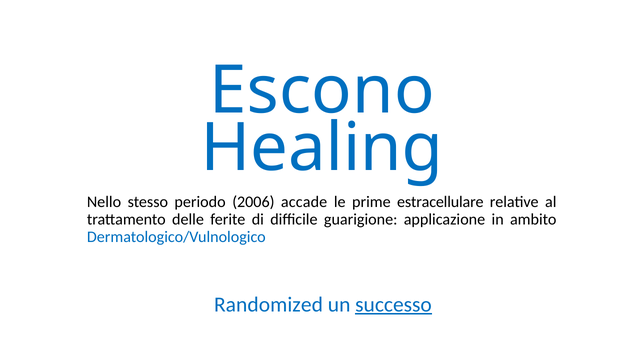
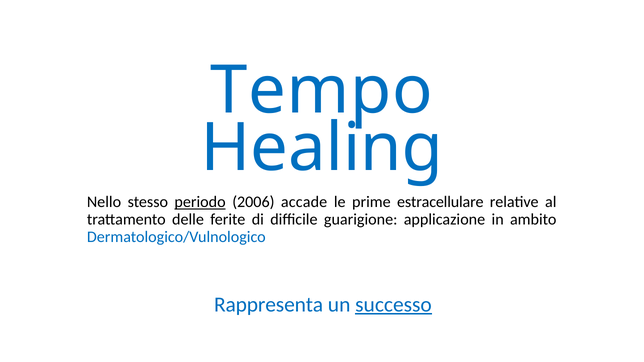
Escono: Escono -> Tempo (322, 90)
periodo underline: none -> present (200, 202)
Randomized: Randomized -> Rappresenta (269, 305)
